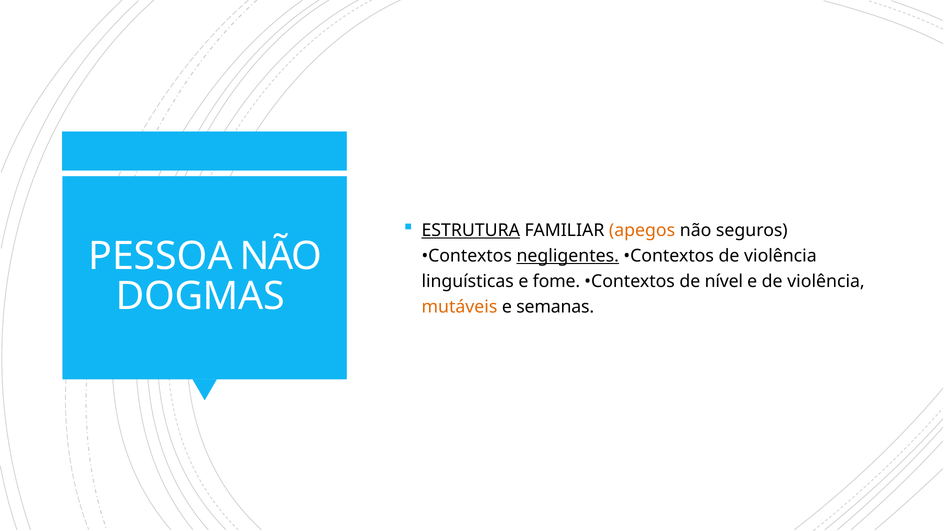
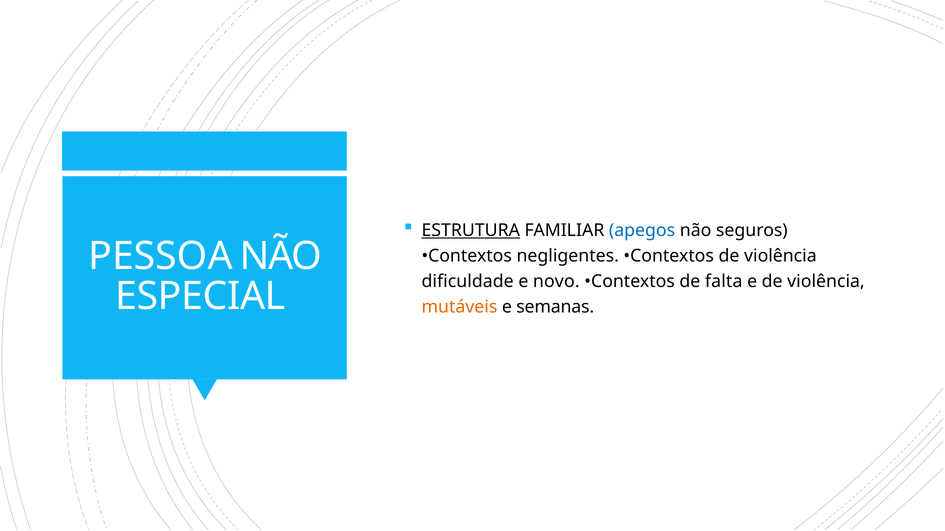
apegos colour: orange -> blue (642, 231)
negligentes underline: present -> none (568, 256)
linguísticas: linguísticas -> dificuldade (468, 282)
fome: fome -> novo (556, 282)
nível: nível -> falta (724, 282)
DOGMAS: DOGMAS -> ESPECIAL (200, 296)
